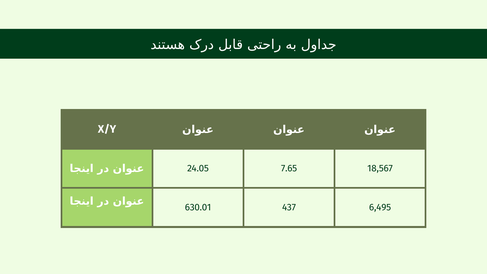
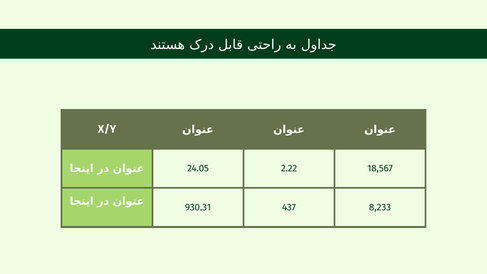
7.65: 7.65 -> 2.22 (289, 168)
630.01: 630.01 -> 930.31 (198, 207)
6,495: 6,495 -> 8,233 (380, 207)
